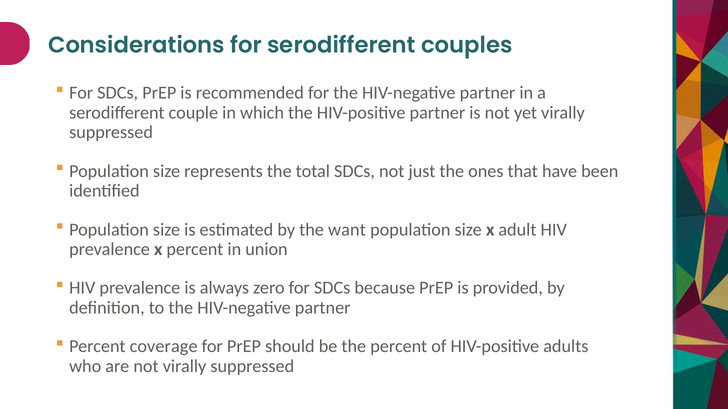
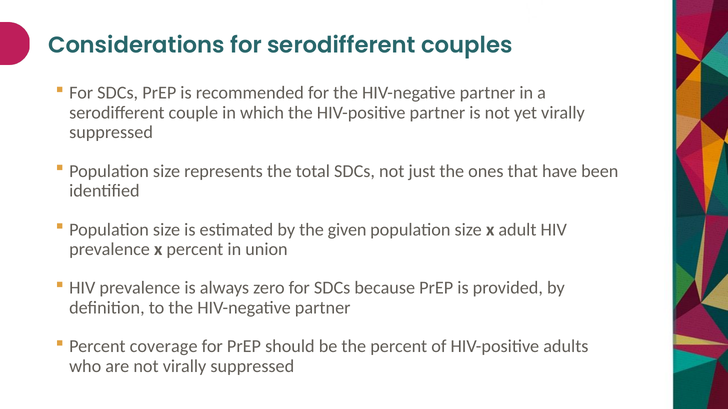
want: want -> given (347, 230)
